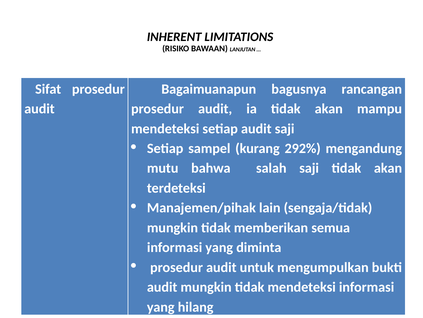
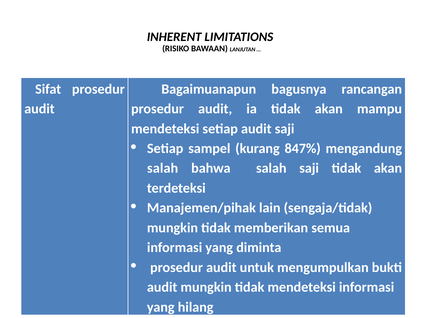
292%: 292% -> 847% (303, 148)
mutu: mutu -> salah (163, 168)
